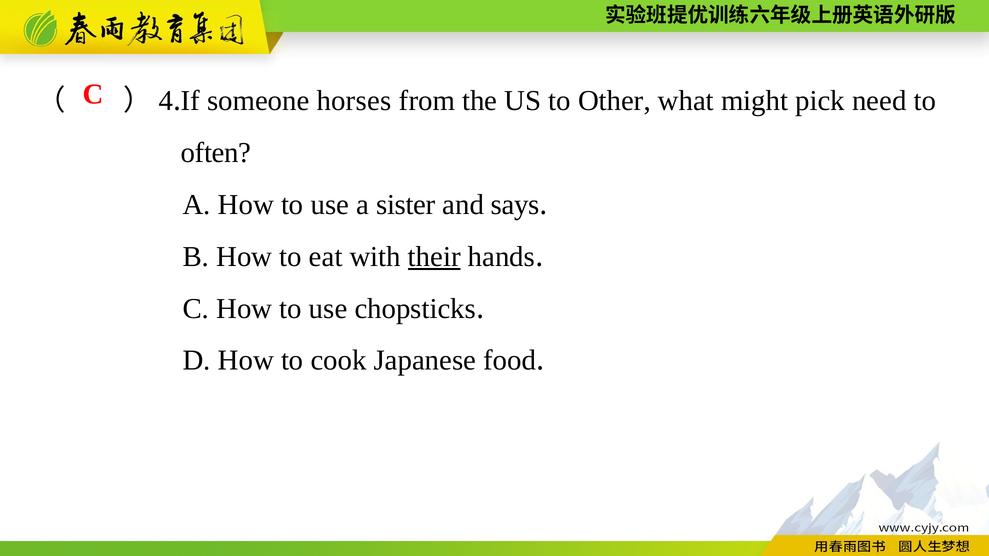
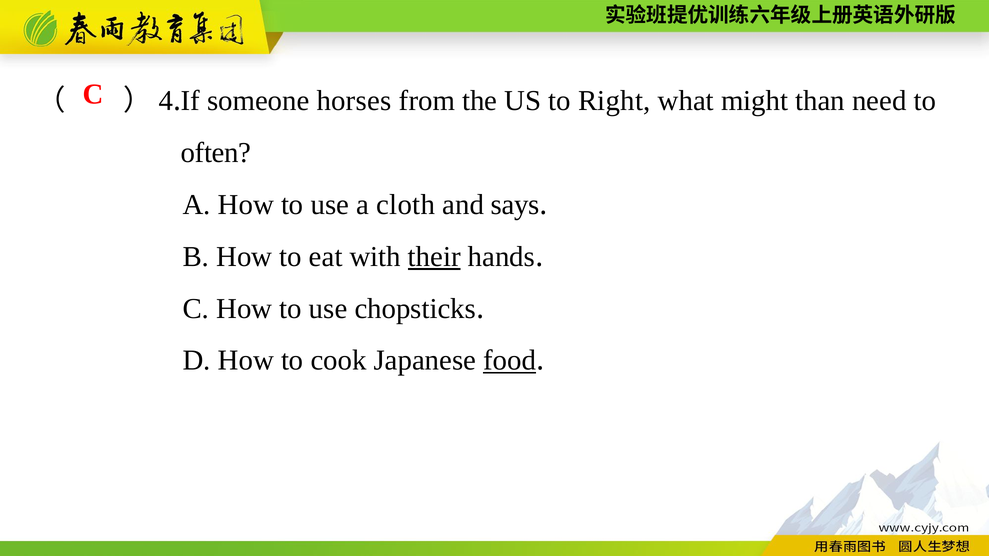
Other: Other -> Right (614, 101)
pick: pick -> than (820, 101)
sister: sister -> cloth (406, 205)
food underline: none -> present (510, 361)
